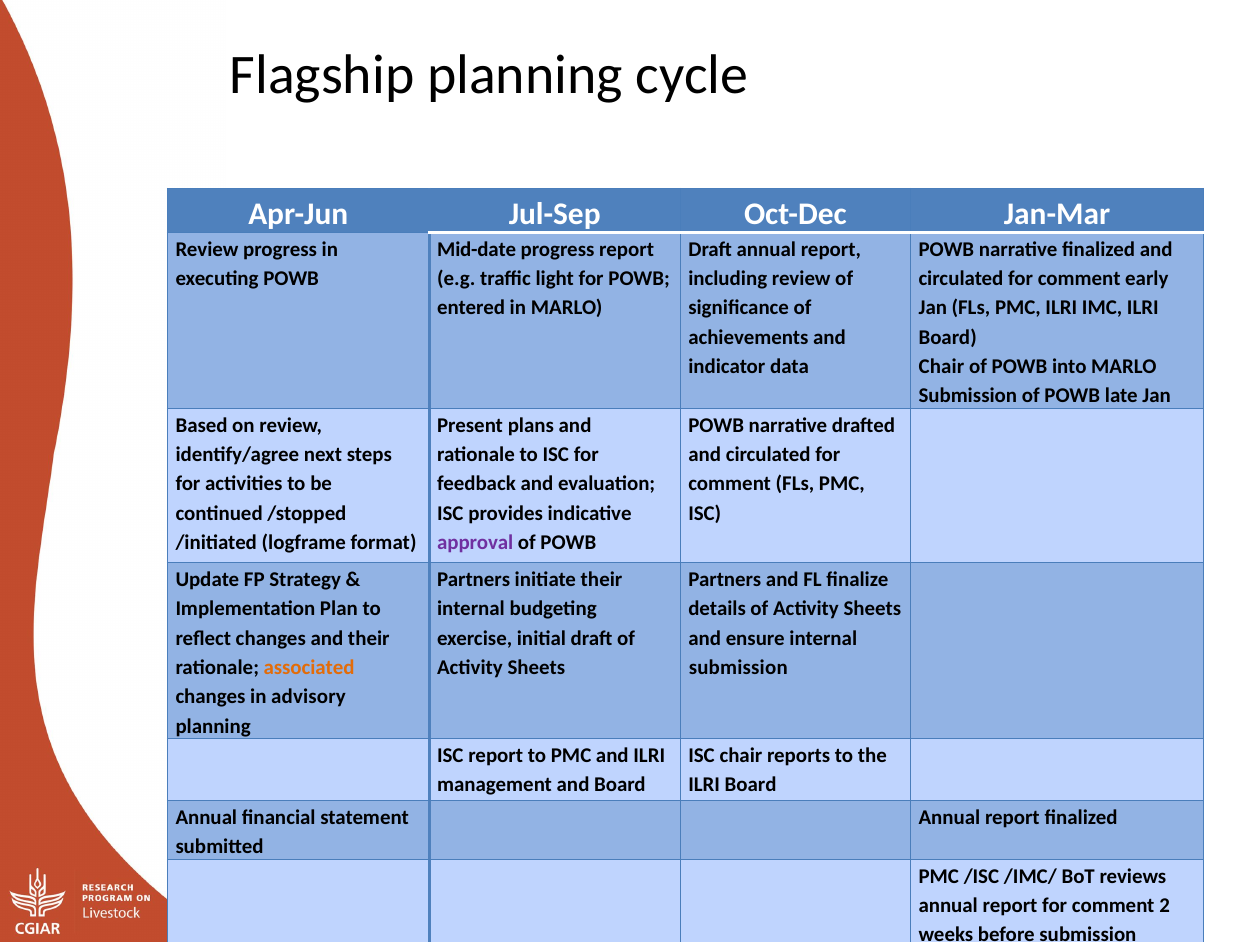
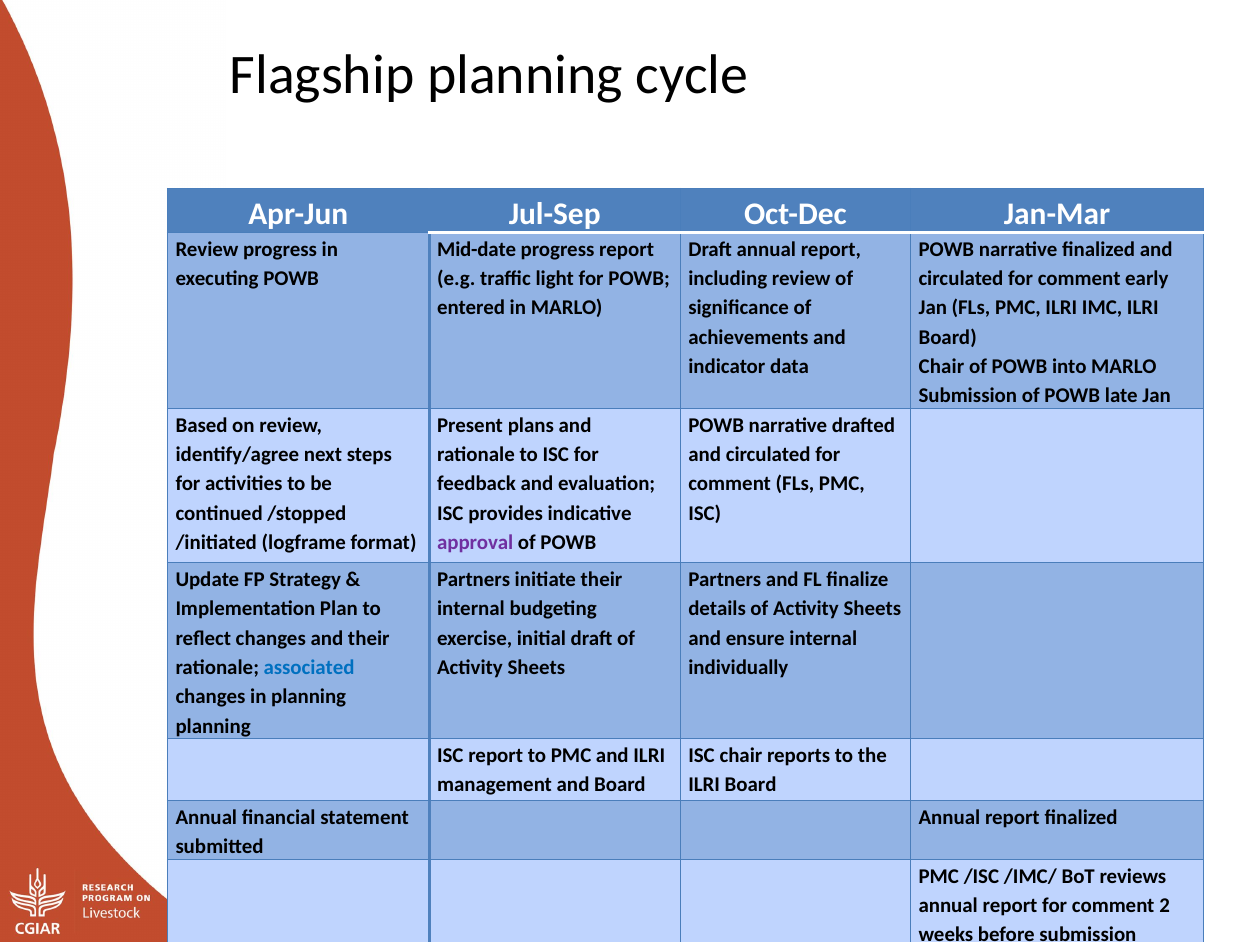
associated colour: orange -> blue (309, 668)
submission: submission -> individually (738, 668)
in advisory: advisory -> planning (309, 697)
